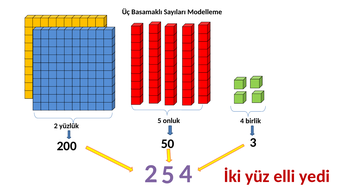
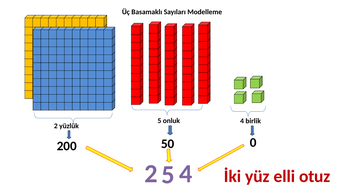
3: 3 -> 0 (253, 143)
yedi: yedi -> otuz (315, 177)
